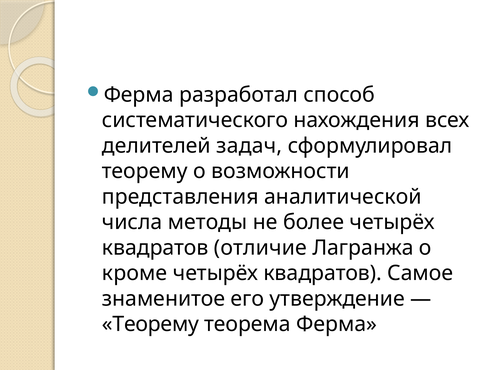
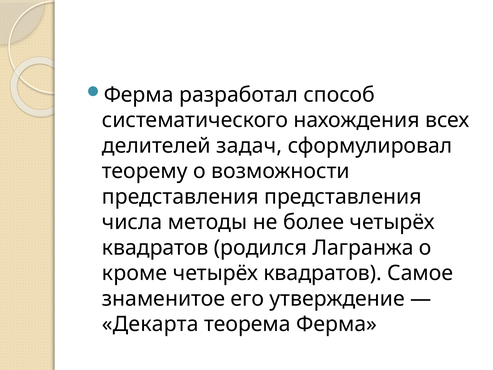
представления аналитической: аналитической -> представления (343, 197)
отличие: отличие -> родился (260, 248)
Теорему: Теорему -> Декарта (150, 324)
